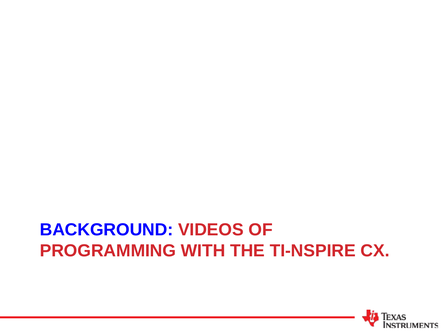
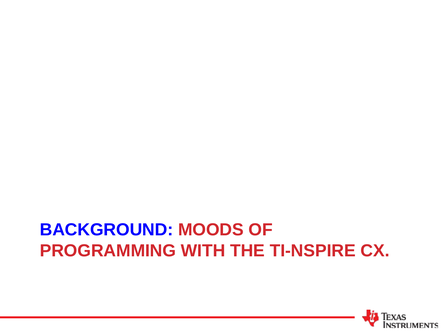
VIDEOS: VIDEOS -> MOODS (211, 230)
